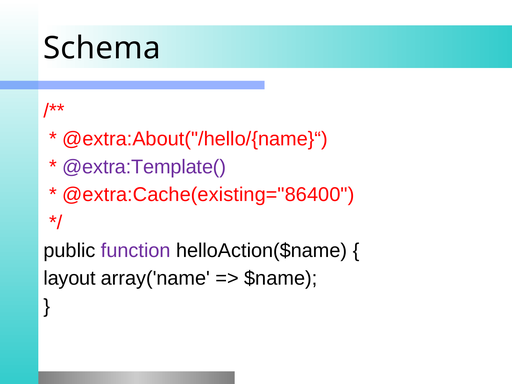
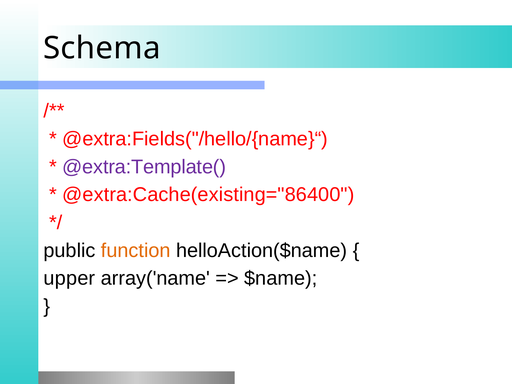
@extra:About("/hello/{name}“: @extra:About("/hello/{name}“ -> @extra:Fields("/hello/{name}“ (195, 139)
function colour: purple -> orange (136, 251)
layout: layout -> upper (69, 278)
